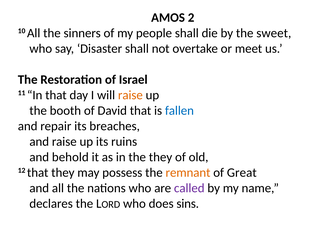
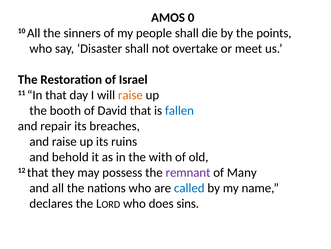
2: 2 -> 0 (191, 18)
sweet: sweet -> points (274, 33)
the they: they -> with (161, 157)
remnant colour: orange -> purple (188, 172)
Great: Great -> Many (242, 172)
called colour: purple -> blue (189, 188)
